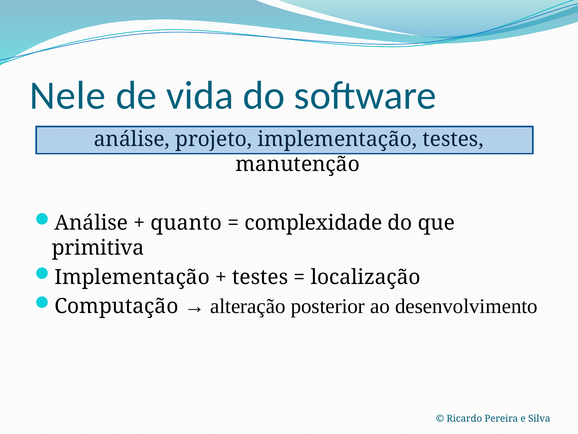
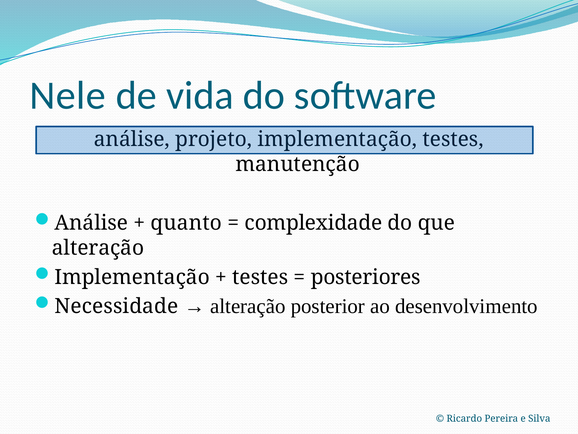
primitiva: primitiva -> alteração (98, 248)
localização: localização -> posteriores (366, 277)
Computação: Computação -> Necessidade (116, 306)
